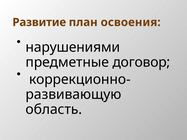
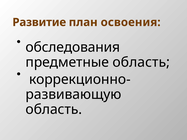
нарушениями: нарушениями -> обследования (73, 47)
предметные договор: договор -> область (141, 62)
